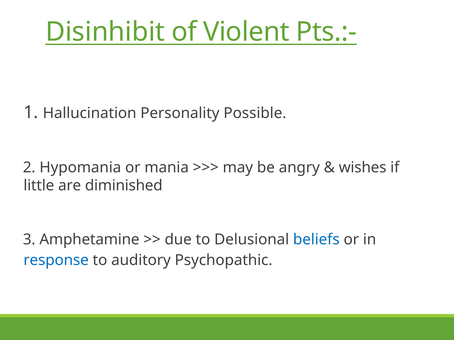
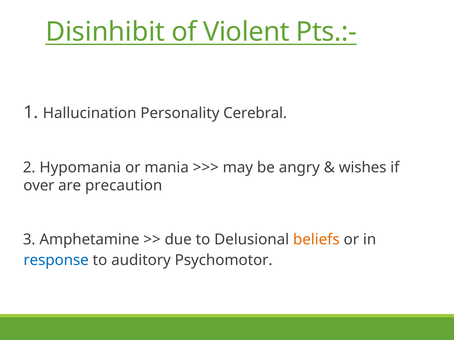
Possible: Possible -> Cerebral (255, 113)
little: little -> over (39, 186)
diminished: diminished -> precaution (124, 186)
beliefs colour: blue -> orange (316, 240)
Psychopathic: Psychopathic -> Psychomotor (224, 261)
